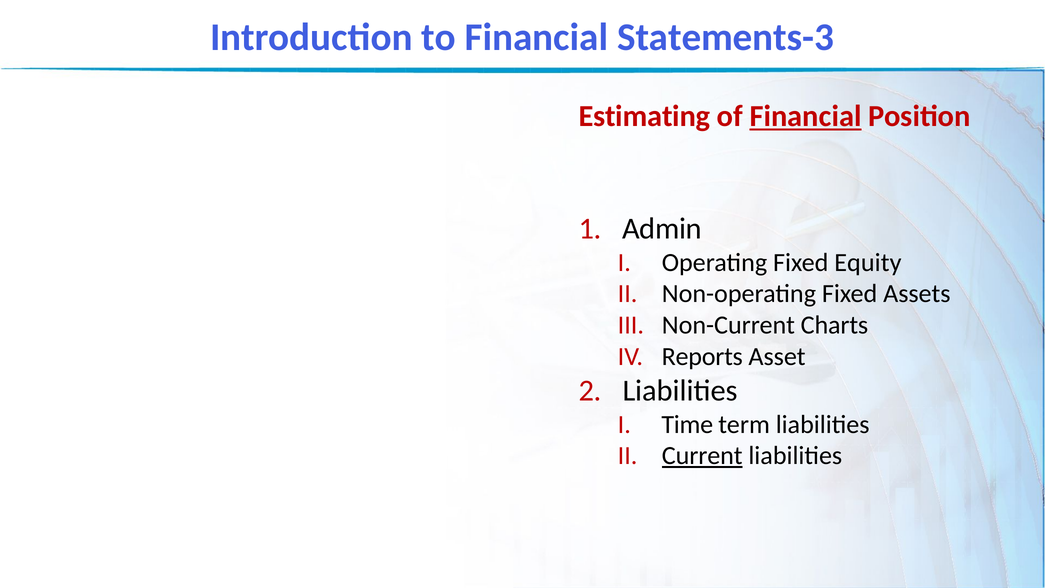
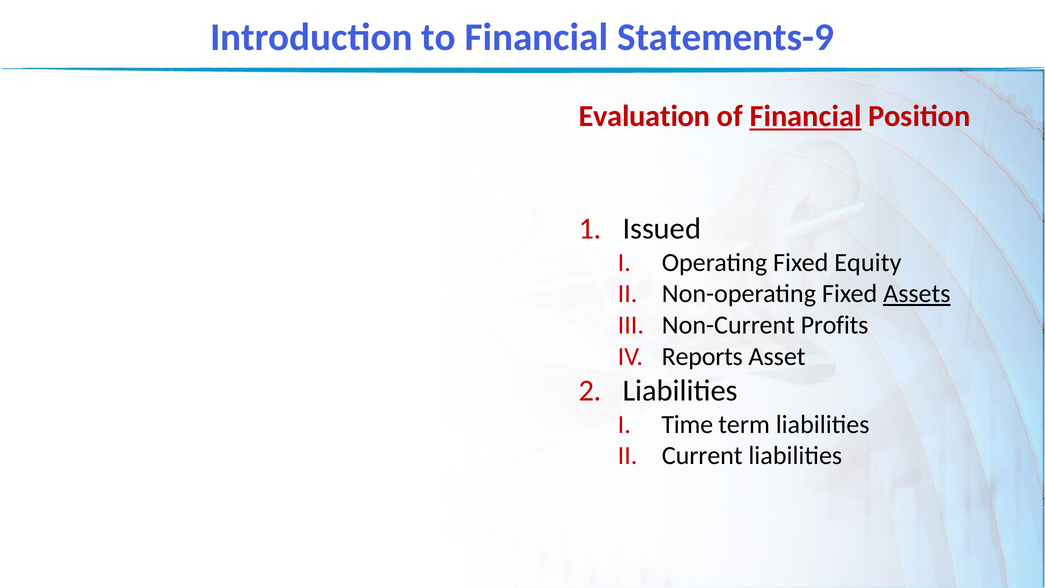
Statements-3: Statements-3 -> Statements-9 (726, 37)
Estimating: Estimating -> Evaluation (644, 116)
Admin: Admin -> Issued (662, 229)
Assets underline: none -> present (917, 294)
Charts: Charts -> Profits (835, 325)
Current underline: present -> none (702, 456)
